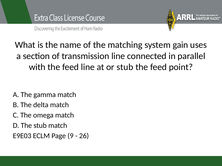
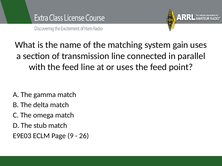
or stub: stub -> uses (125, 67)
